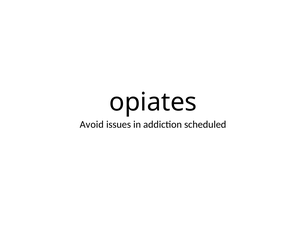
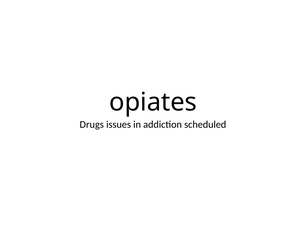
Avoid: Avoid -> Drugs (92, 124)
